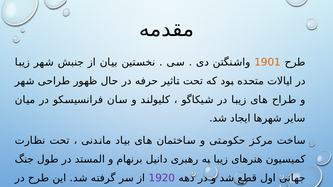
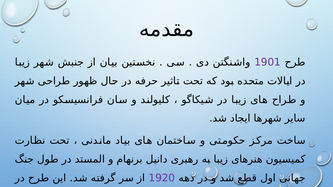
1901 colour: orange -> purple (268, 62)
